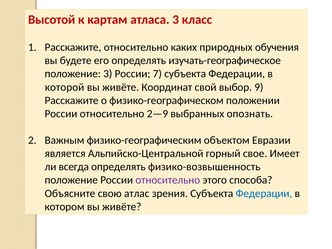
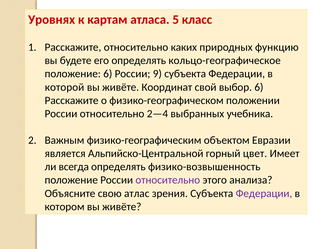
Высотой: Высотой -> Уровнях (52, 20)
атласа 3: 3 -> 5 (176, 20)
обучения: обучения -> функцию (277, 47)
изучать-географическое: изучать-географическое -> кольцо-географическое (225, 61)
положение 3: 3 -> 6 (108, 74)
7: 7 -> 9 (157, 74)
выбор 9: 9 -> 6 (259, 87)
2—9: 2—9 -> 2—4 (157, 114)
опознать: опознать -> учебника (250, 114)
свое: свое -> цвет (255, 154)
способа: способа -> анализа (251, 180)
Федерации colour: blue -> purple (264, 193)
